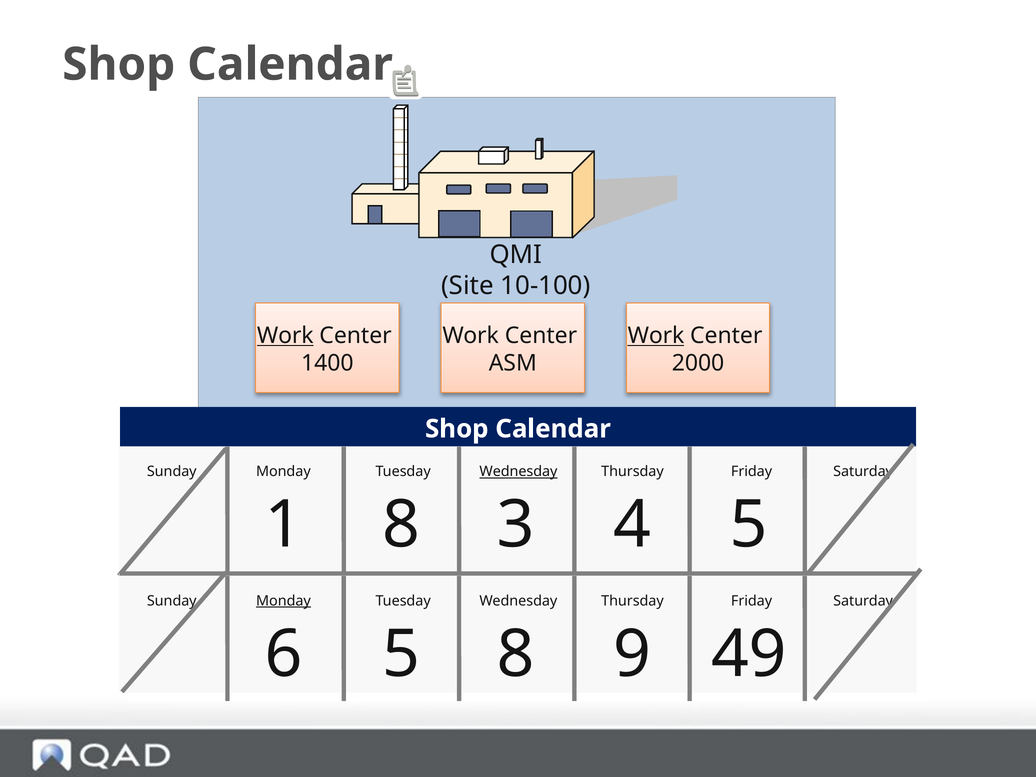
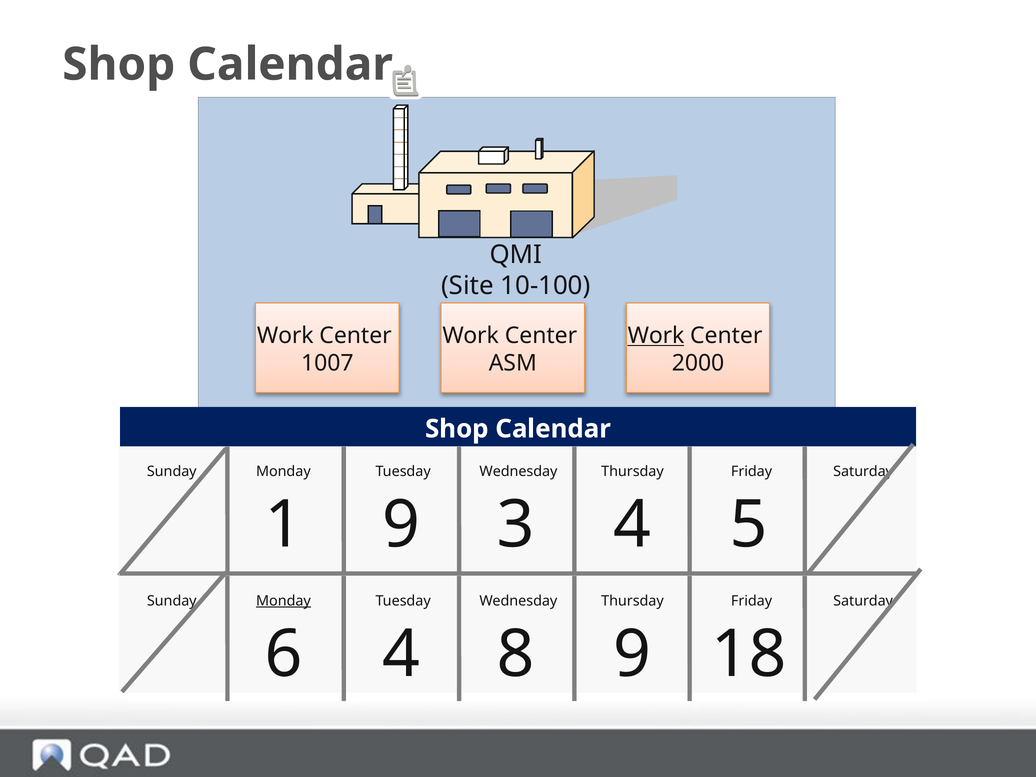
Work underline: present -> none (285, 336)
1400: 1400 -> 1007 (327, 363)
Wednesday underline: present -> none (518, 472)
1 8: 8 -> 9 (401, 525)
6 5: 5 -> 4 (401, 654)
49: 49 -> 18 (749, 654)
